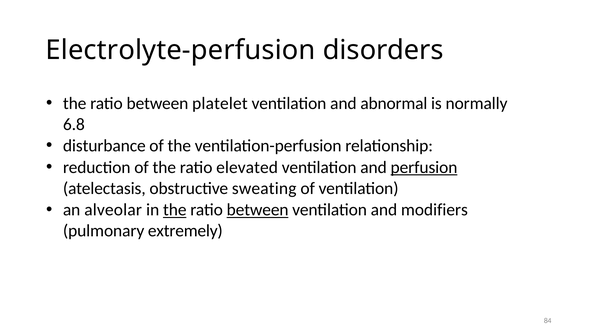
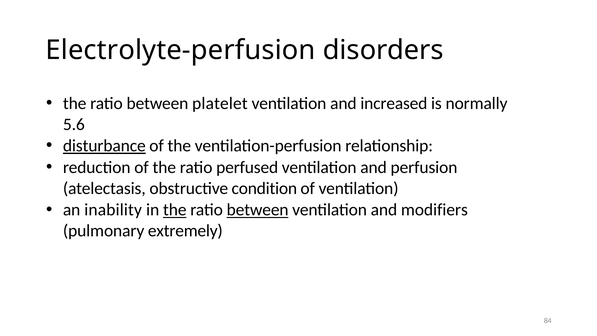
abnormal: abnormal -> increased (394, 103)
6.8: 6.8 -> 5.6 (74, 124)
disturbance underline: none -> present (104, 146)
elevated: elevated -> perfused (247, 167)
perfusion underline: present -> none (424, 167)
sweating: sweating -> condition (264, 188)
alveolar: alveolar -> inability (113, 210)
